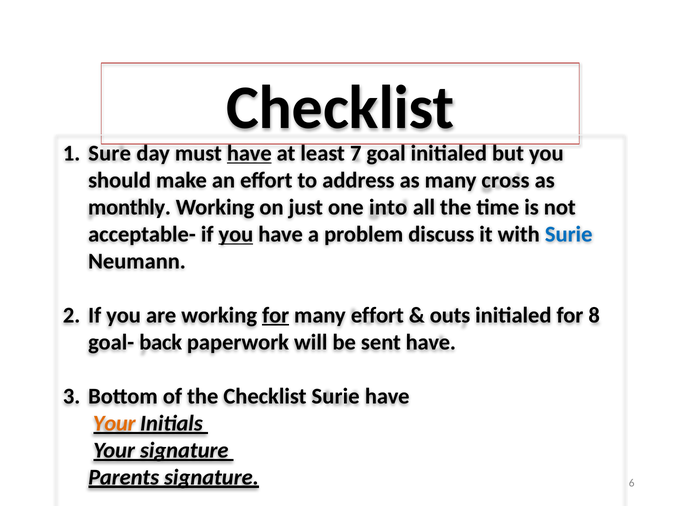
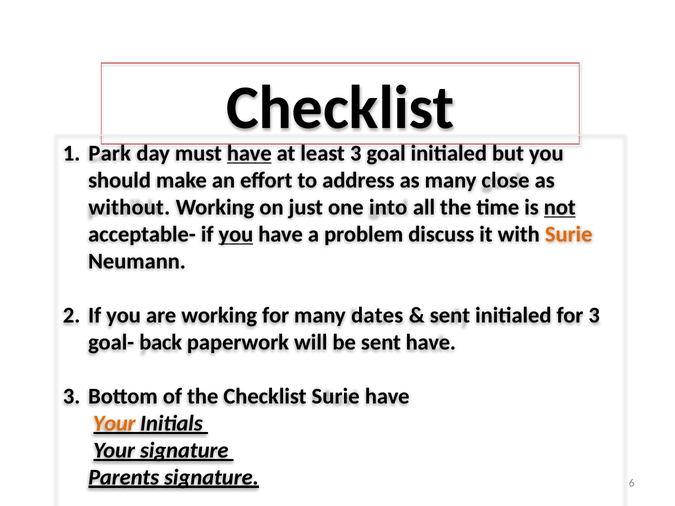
Sure: Sure -> Park (110, 153)
least 7: 7 -> 3 (356, 153)
cross: cross -> close (505, 180)
monthly: monthly -> without (129, 207)
not underline: none -> present (560, 207)
Surie colour: blue -> orange (569, 234)
for underline: present -> none (276, 315)
many effort: effort -> dates (377, 315)
outs: outs -> sent (450, 315)
for 8: 8 -> 3 (594, 315)
